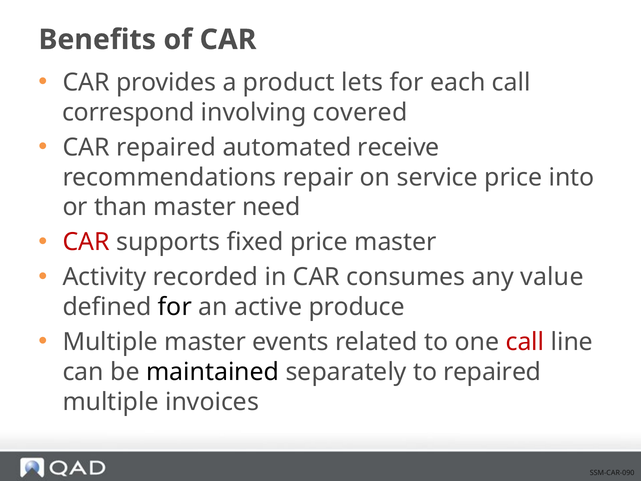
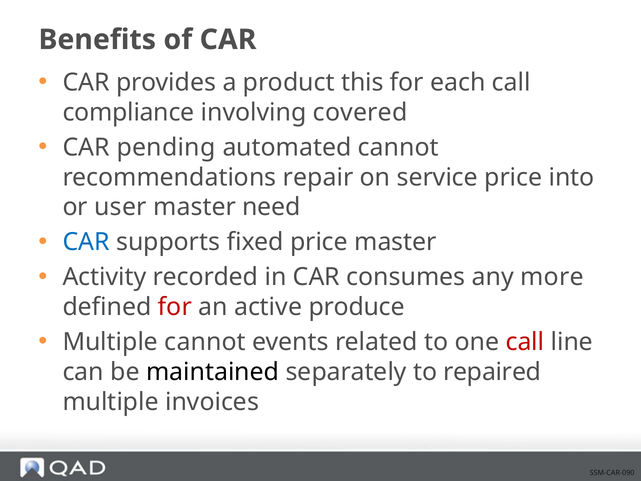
lets: lets -> this (362, 82)
correspond: correspond -> compliance (128, 112)
CAR repaired: repaired -> pending (166, 147)
automated receive: receive -> cannot (398, 147)
than: than -> user (120, 207)
CAR colour: red -> blue (86, 242)
value: value -> more (552, 277)
for colour: black -> red (175, 307)
Multiple master: master -> cannot (205, 342)
